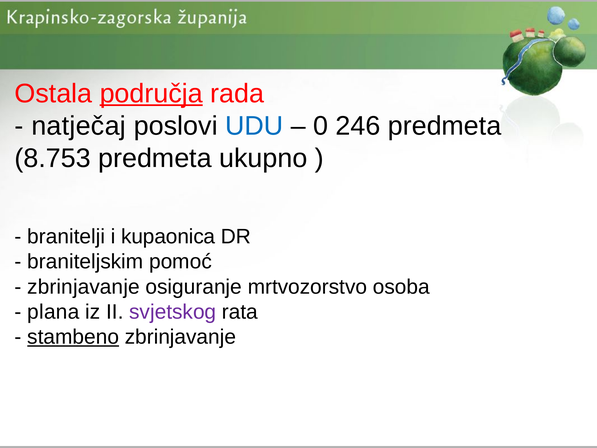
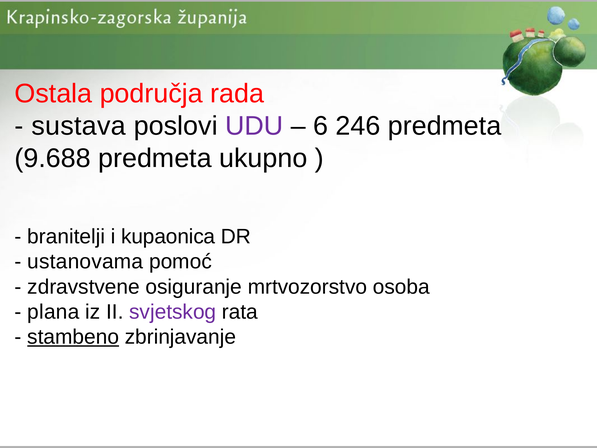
područja underline: present -> none (151, 94)
natječaj: natječaj -> sustava (79, 126)
UDU colour: blue -> purple (254, 126)
0: 0 -> 6 (321, 126)
8.753: 8.753 -> 9.688 (53, 158)
braniteljskim: braniteljskim -> ustanovama (85, 262)
zbrinjavanje: zbrinjavanje -> zdravstvene (84, 287)
